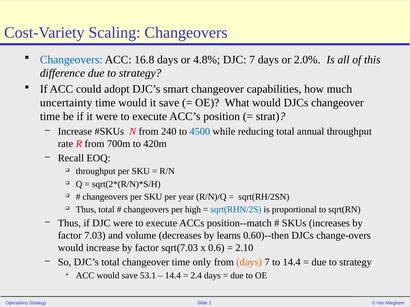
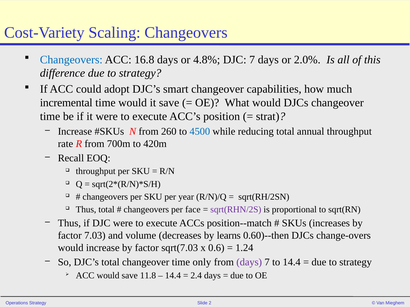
uncertainty: uncertainty -> incremental (66, 103)
240: 240 -> 260 (169, 132)
high: high -> face (193, 210)
sqrt(RHN/2S colour: blue -> purple (236, 210)
2.10: 2.10 -> 1.24 (244, 248)
days colour: orange -> purple (249, 263)
53.1: 53.1 -> 11.8 (148, 276)
